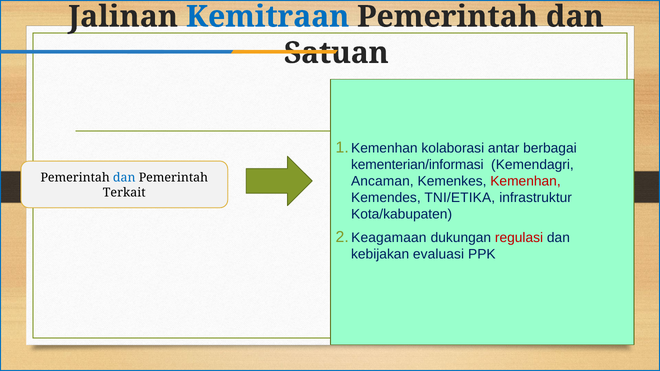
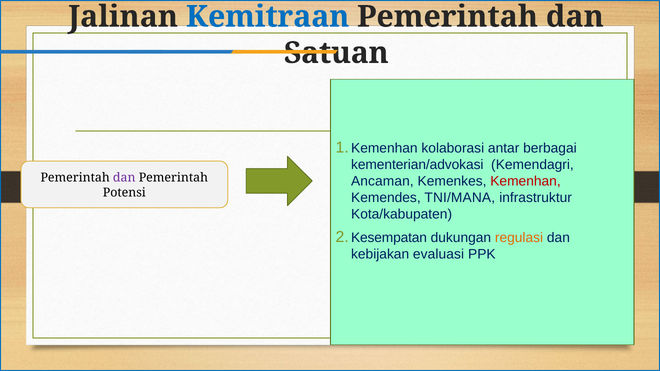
kementerian/informasi: kementerian/informasi -> kementerian/advokasi (417, 165)
dan colour: blue -> purple (124, 178)
Terkait: Terkait -> Potensi (124, 193)
TNI/ETIKA: TNI/ETIKA -> TNI/MANA (460, 198)
Keagamaan: Keagamaan -> Kesempatan (389, 238)
regulasi colour: red -> orange (519, 238)
